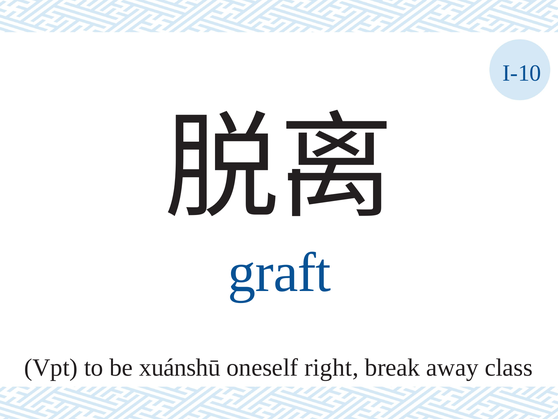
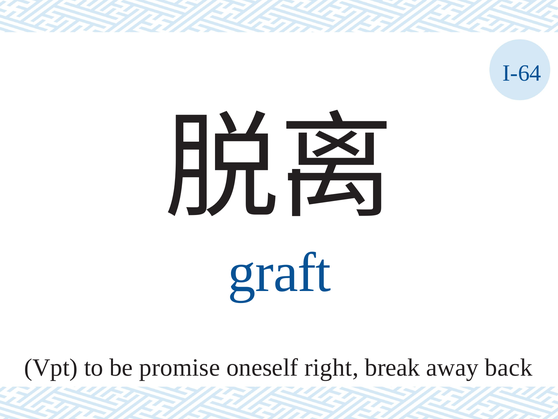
I-10: I-10 -> I-64 (522, 73)
xuánshū: xuánshū -> promise (180, 367)
class: class -> back (509, 367)
